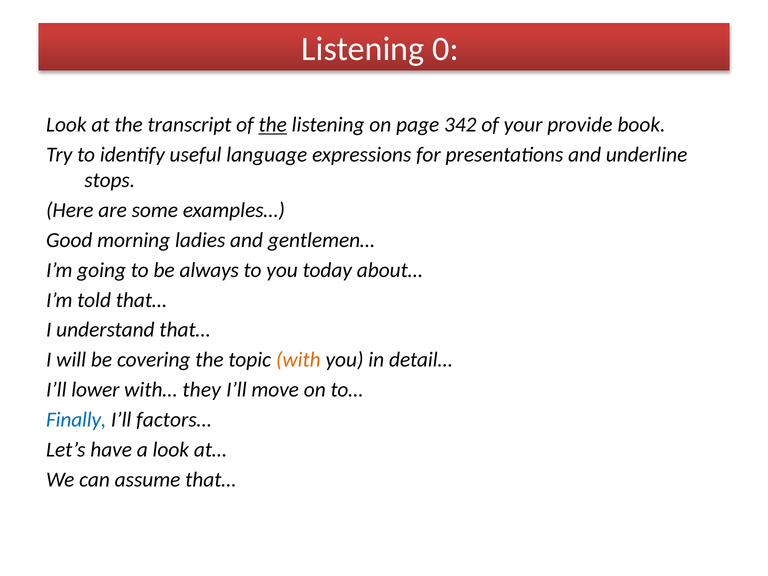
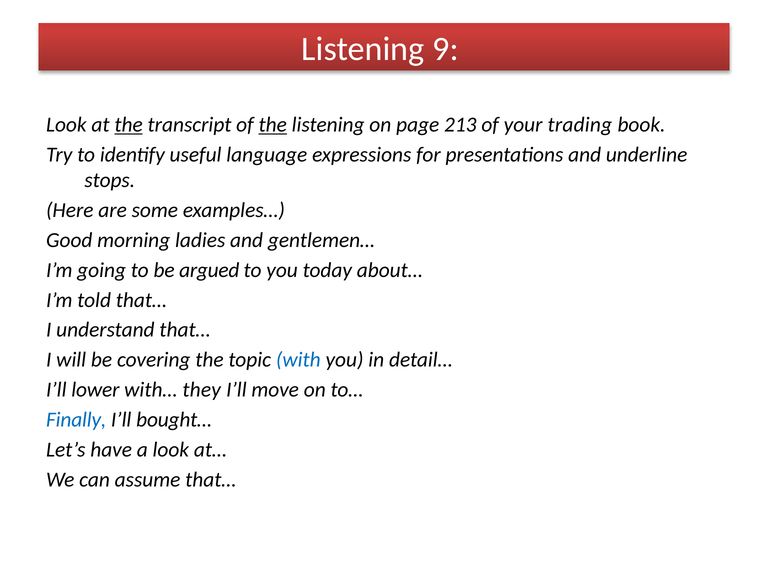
0: 0 -> 9 (445, 49)
the underline: none -> present (129, 125)
342: 342 -> 213 (460, 125)
provide: provide -> trading (580, 125)
always: always -> argued (209, 270)
with colour: orange -> blue (298, 360)
factors…: factors… -> bought… (174, 420)
